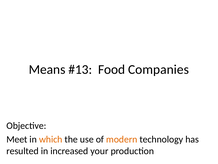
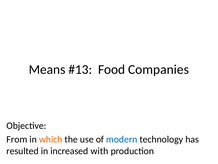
Meet: Meet -> From (17, 139)
modern colour: orange -> blue (122, 139)
your: your -> with (99, 151)
